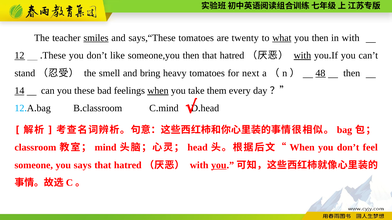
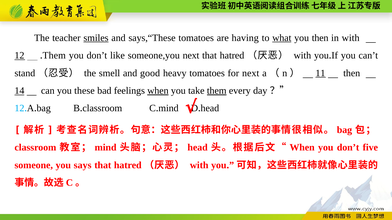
twenty: twenty -> having (245, 38)
These: These -> Them (54, 56)
someone,you then: then -> next (191, 56)
with underline: present -> none (302, 56)
bring: bring -> good (150, 73)
48: 48 -> 11 (320, 73)
them underline: none -> present (217, 91)
feel: feel -> five (370, 148)
you underline: present -> none (219, 166)
